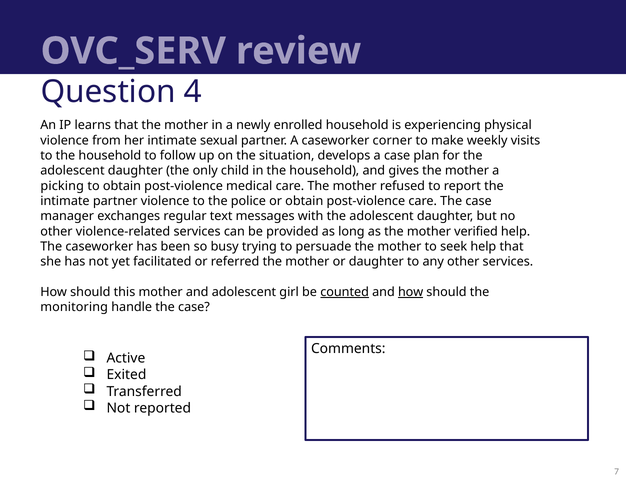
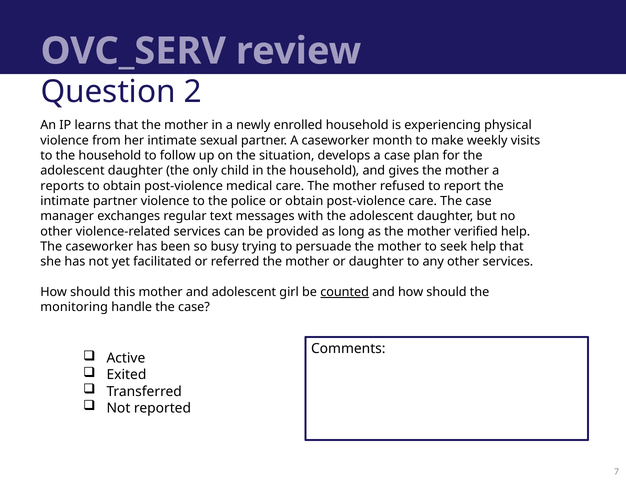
4: 4 -> 2 (193, 92)
corner: corner -> month (392, 140)
picking: picking -> reports (62, 186)
how underline: present -> none (411, 292)
